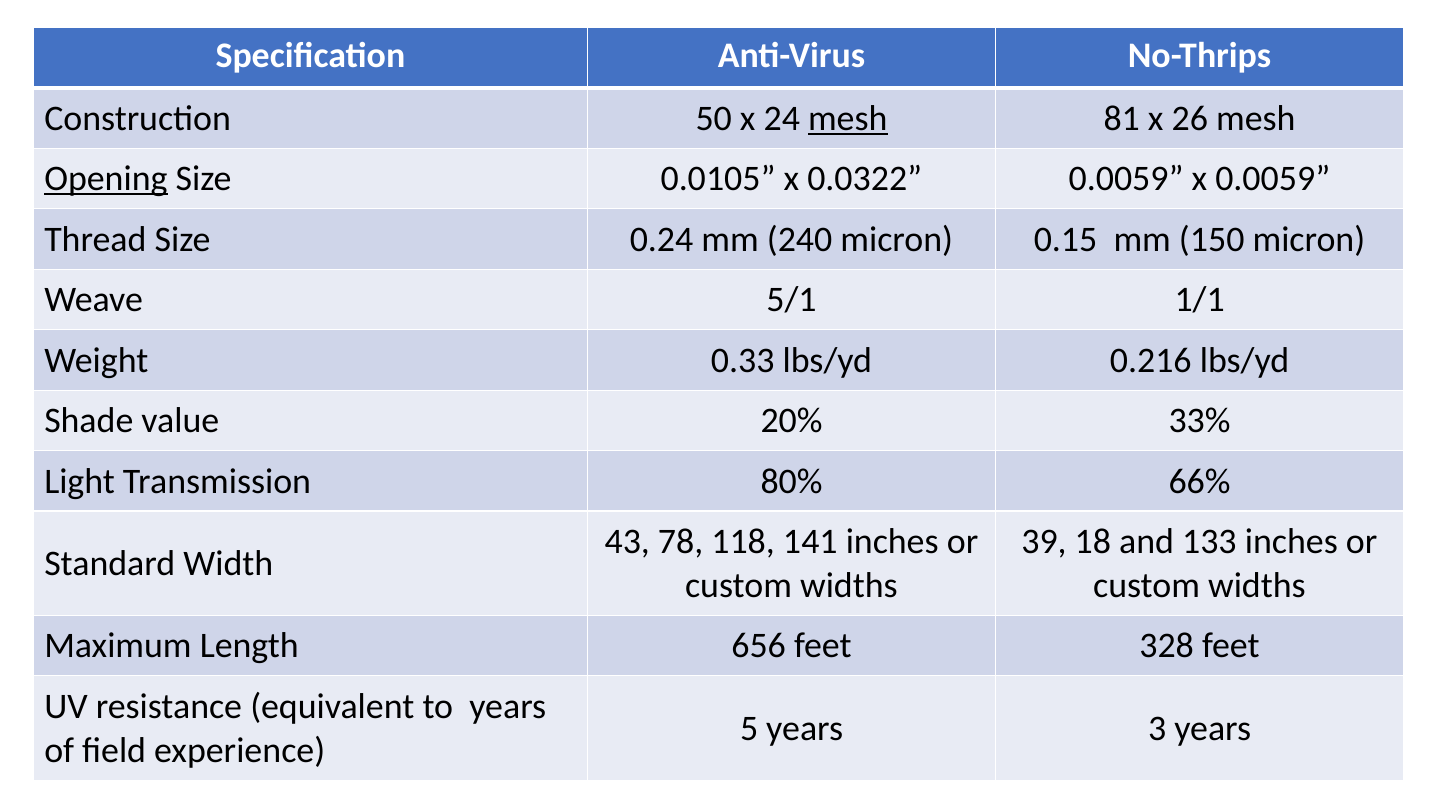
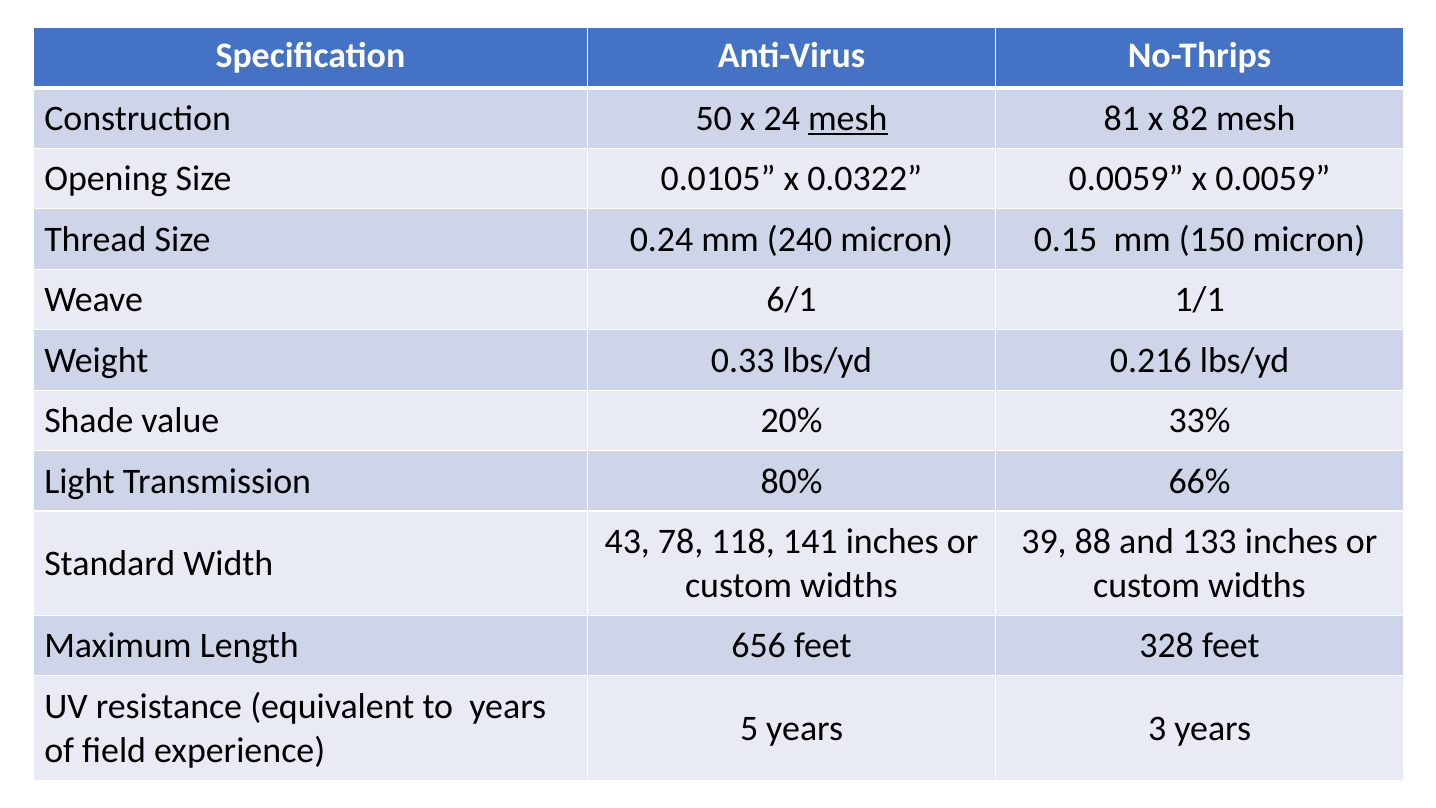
26: 26 -> 82 (1190, 118)
Opening underline: present -> none (106, 179)
5/1: 5/1 -> 6/1 (792, 300)
18: 18 -> 88 (1093, 541)
